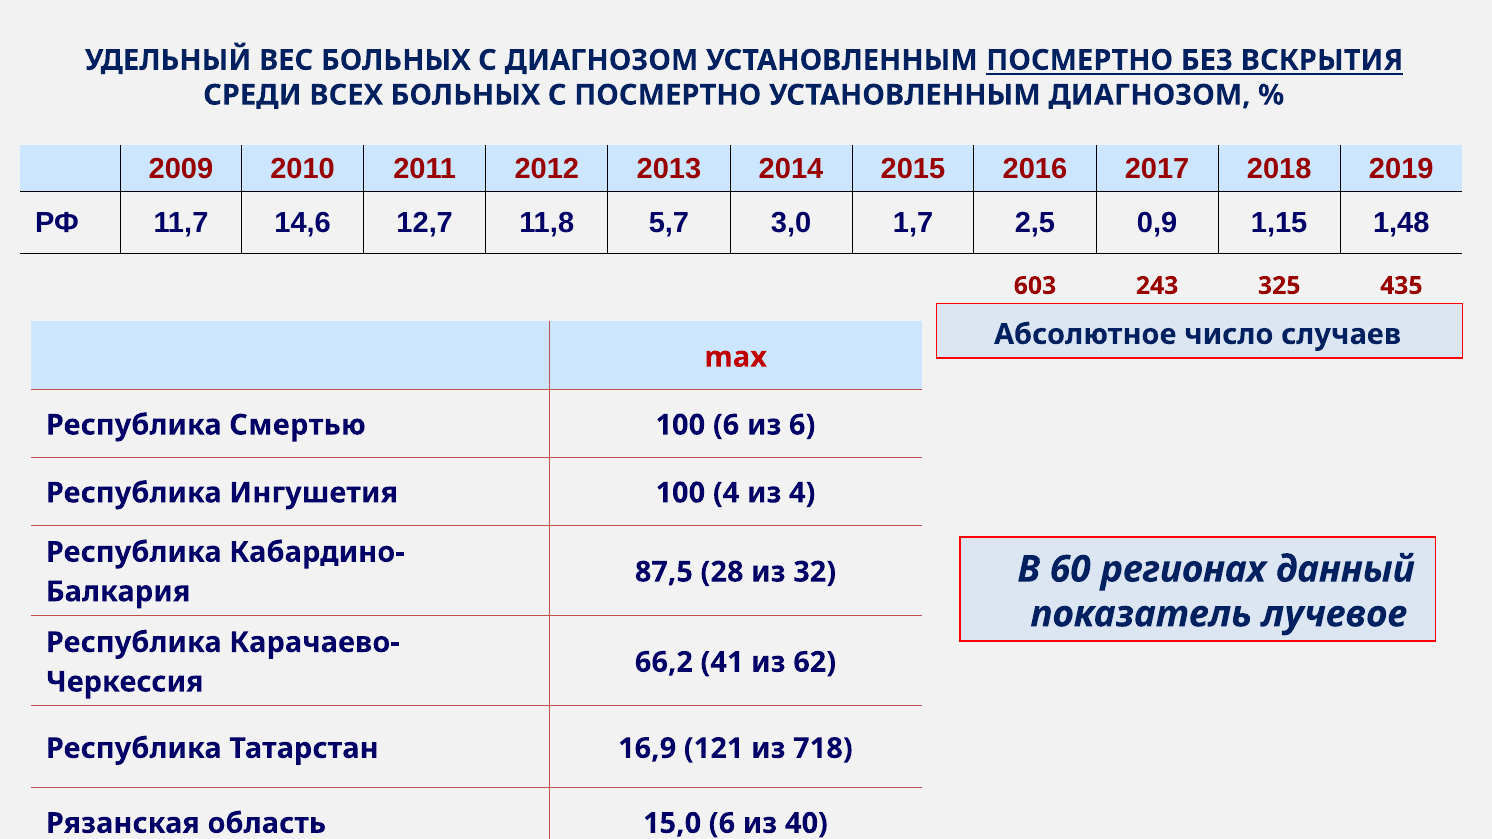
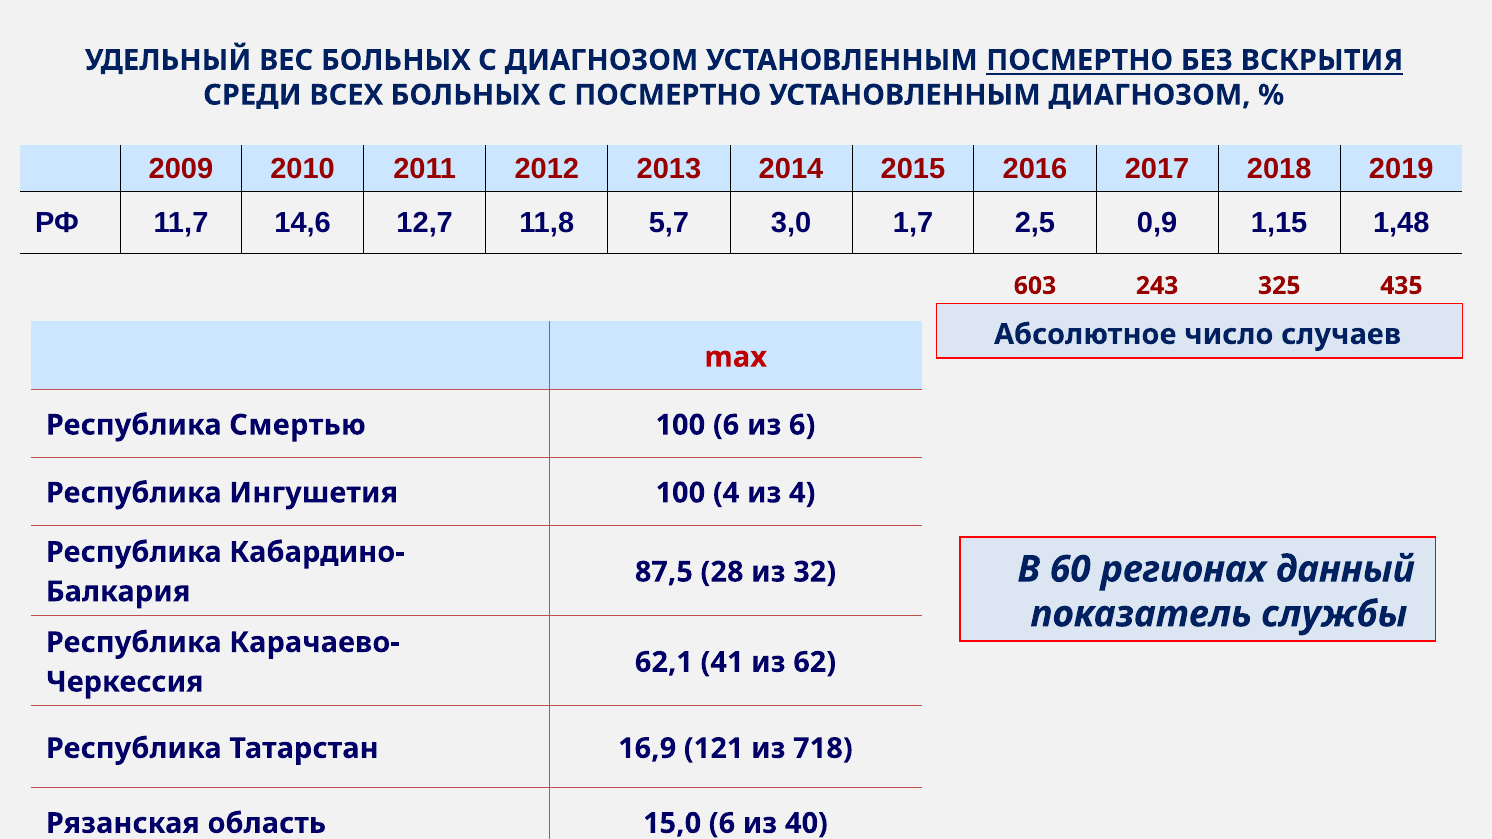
лучевое: лучевое -> службы (1334, 614)
66,2: 66,2 -> 62,1 (664, 662)
